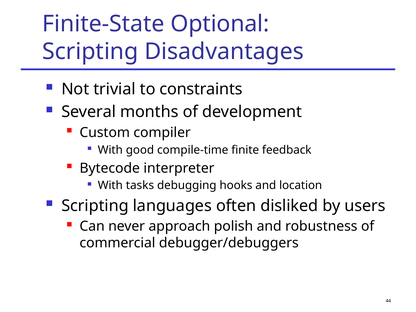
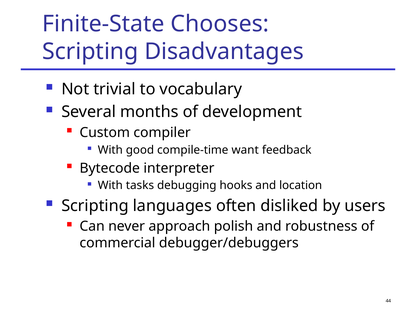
Optional: Optional -> Chooses (220, 24)
constraints: constraints -> vocabulary (201, 89)
finite: finite -> want (245, 150)
